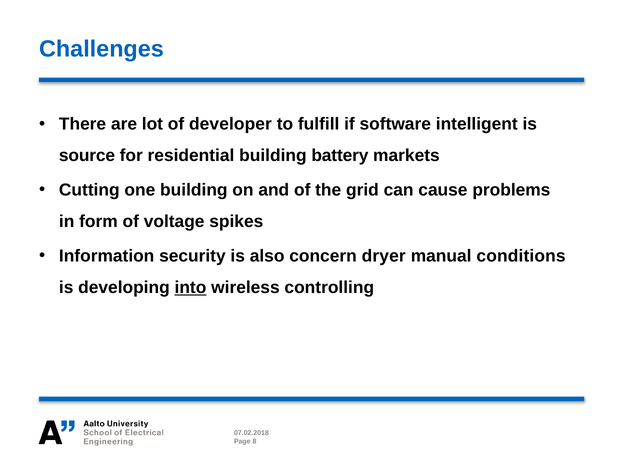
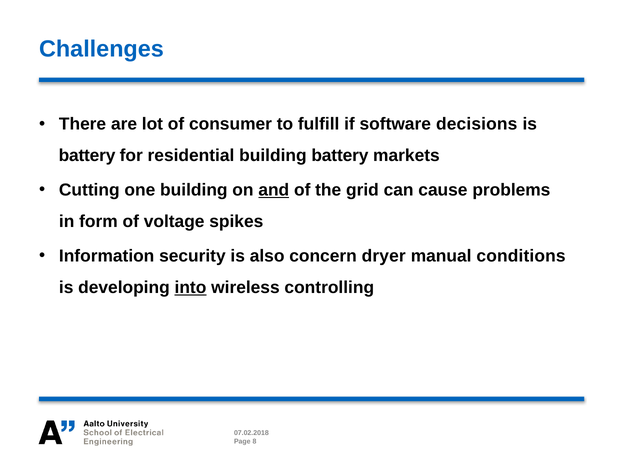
developer: developer -> consumer (230, 124)
intelligent: intelligent -> decisions (477, 124)
source: source -> battery (87, 156)
and underline: none -> present (274, 190)
